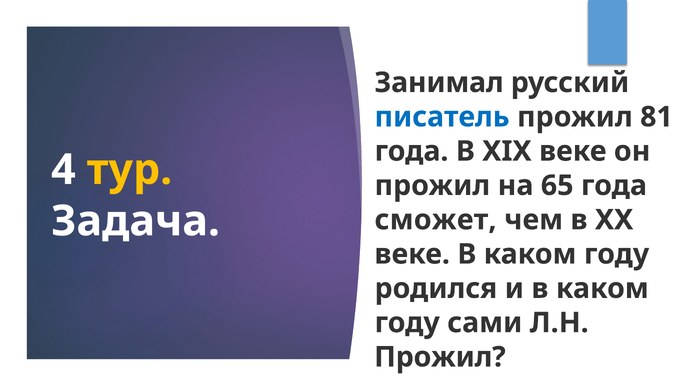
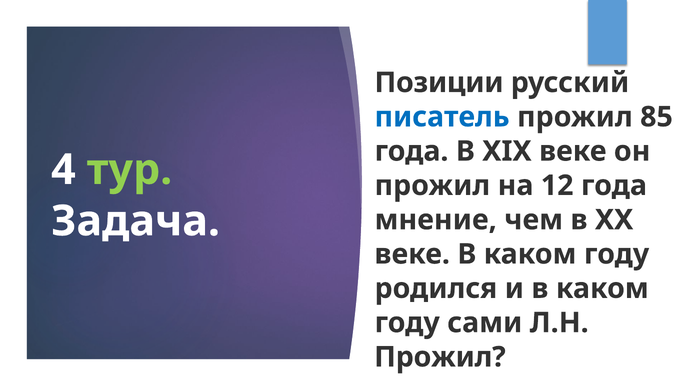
Занимал: Занимал -> Позиции (439, 83)
81: 81 -> 85 (656, 117)
тур colour: yellow -> light green (130, 170)
65: 65 -> 12 (557, 186)
сможет: сможет -> мнение (436, 220)
